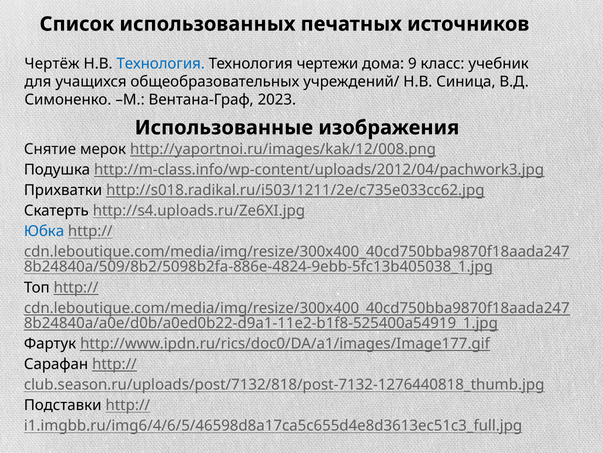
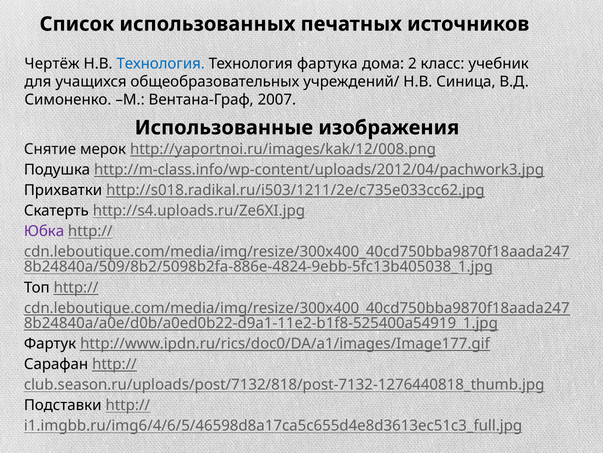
чертежи: чертежи -> фартука (327, 63)
9: 9 -> 2 (412, 63)
2023: 2023 -> 2007 (277, 100)
Юбка colour: blue -> purple (44, 231)
